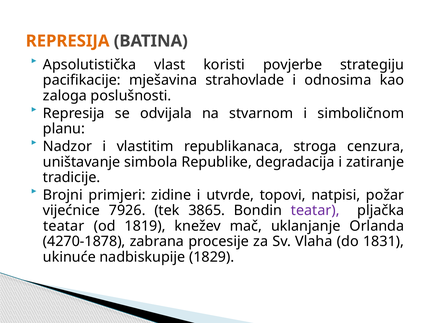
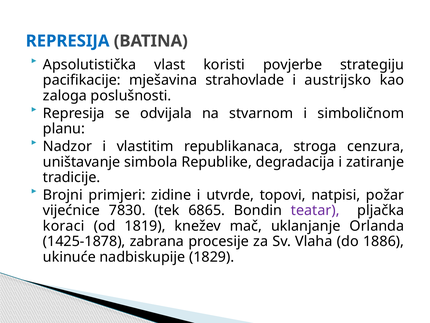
REPRESIJA colour: orange -> blue (68, 41)
odnosima: odnosima -> austrijsko (338, 80)
7926: 7926 -> 7830 (127, 210)
3865: 3865 -> 6865 (207, 210)
teatar: teatar -> koraci (64, 226)
4270-1878: 4270-1878 -> 1425-1878 (84, 241)
1831: 1831 -> 1886 (384, 241)
